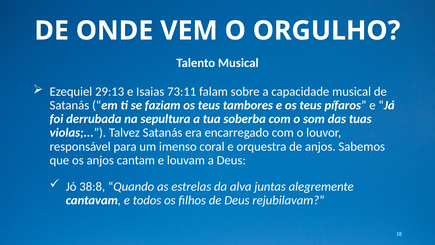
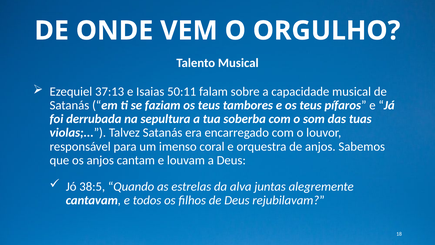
29:13: 29:13 -> 37:13 (110, 92)
73:11: 73:11 -> 50:11 (182, 92)
38:8: 38:8 -> 38:5 (92, 186)
